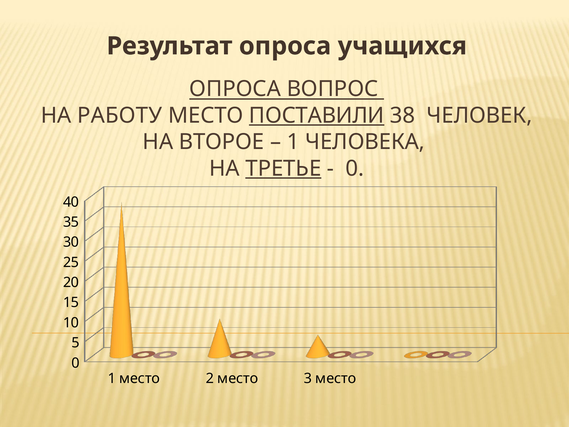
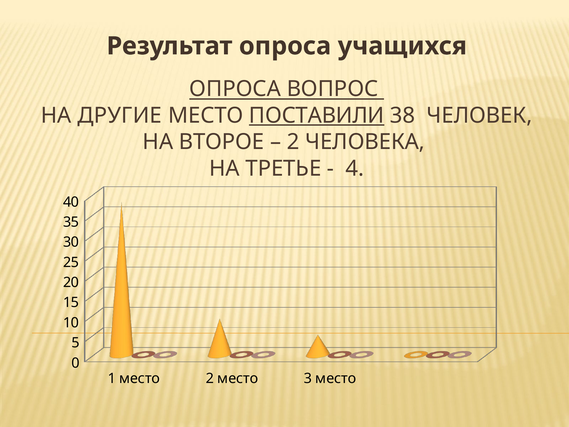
РАБОТУ: РАБОТУ -> ДРУГИЕ (120, 115)
1: 1 -> 2 (293, 142)
ТРЕТЬЕ underline: present -> none (283, 168)
0: 0 -> 4 (355, 168)
